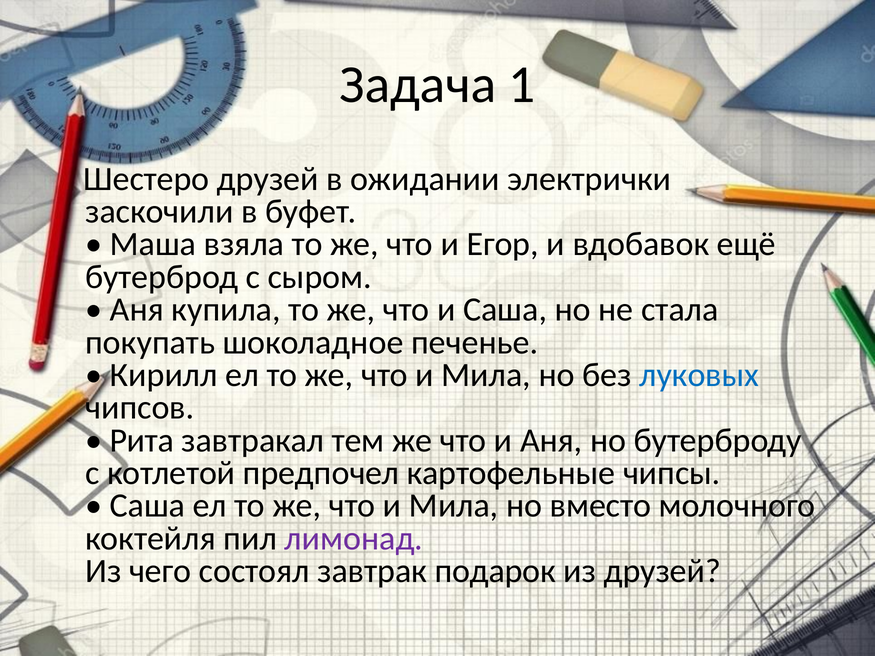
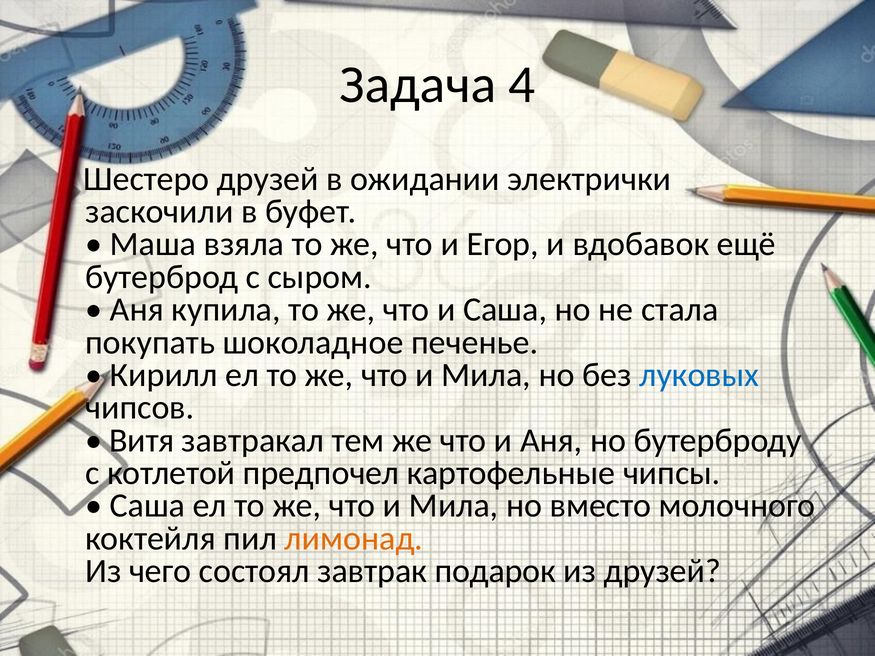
1: 1 -> 4 (522, 85)
Рита: Рита -> Витя (142, 440)
лимонад colour: purple -> orange (354, 539)
